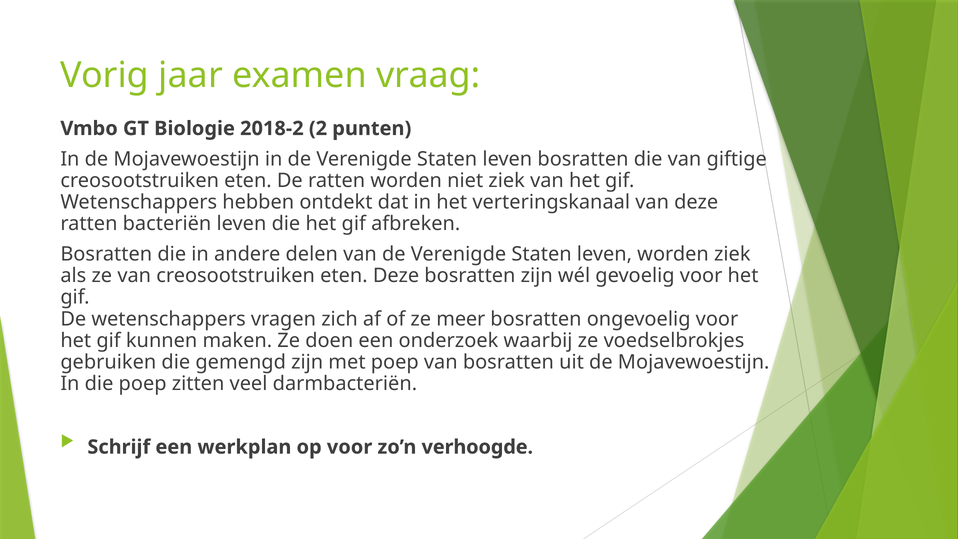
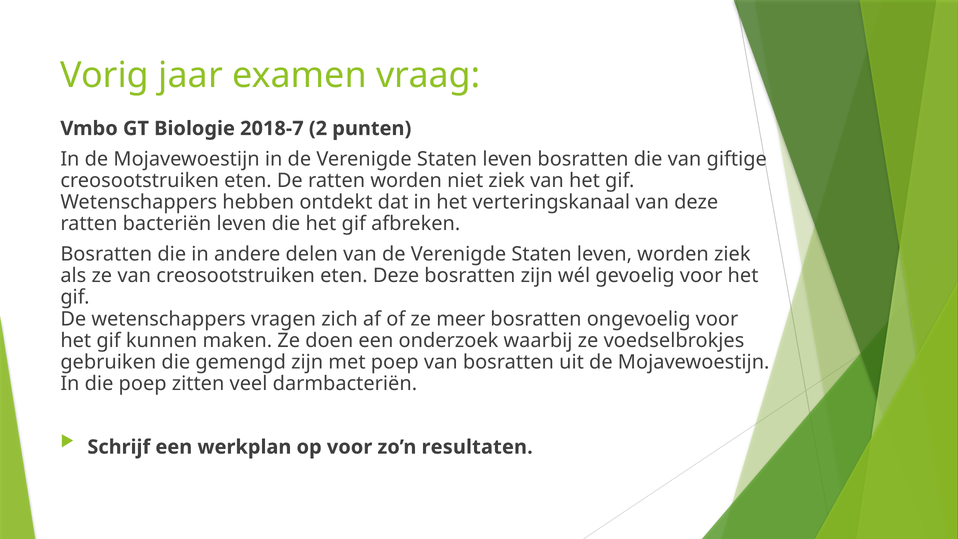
2018-2: 2018-2 -> 2018-7 (272, 128)
verhoogde: verhoogde -> resultaten (477, 447)
